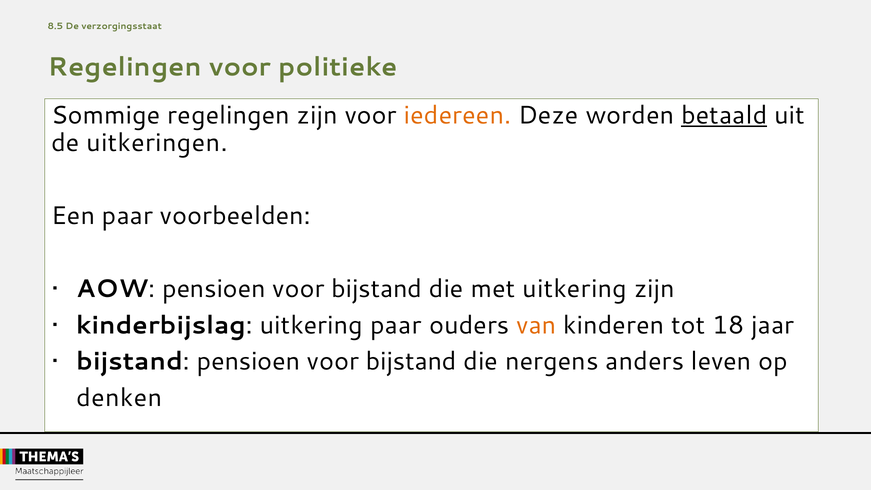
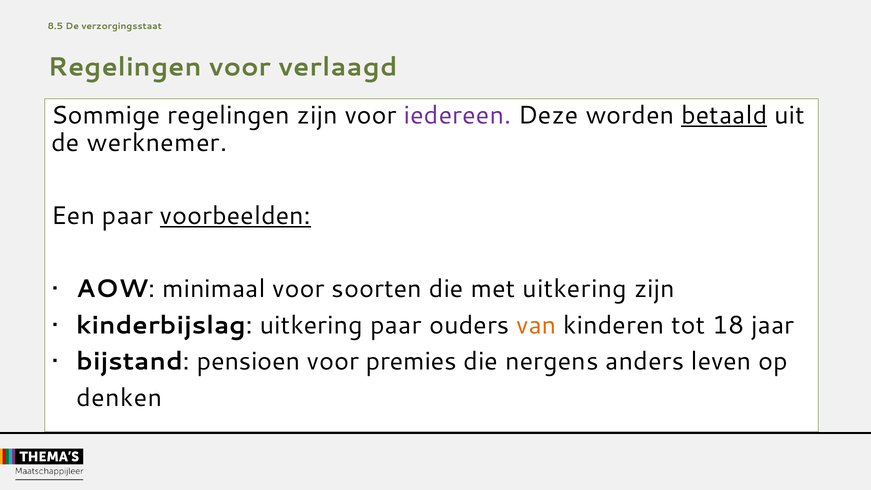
politieke: politieke -> verlaagd (338, 67)
iedereen colour: orange -> purple (458, 115)
uitkeringen: uitkeringen -> werknemer (157, 143)
voorbeelden underline: none -> present (235, 216)
AOW pensioen: pensioen -> minimaal (214, 289)
bijstand: bijstand -> soorten (377, 289)
bijstand: bijstand -> premies (411, 362)
